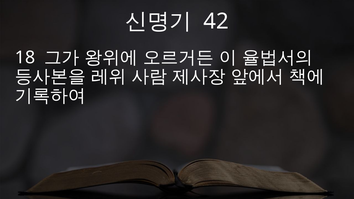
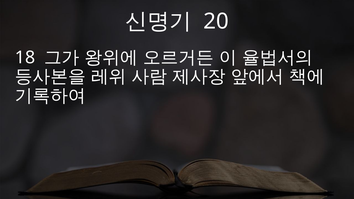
42: 42 -> 20 (216, 21)
